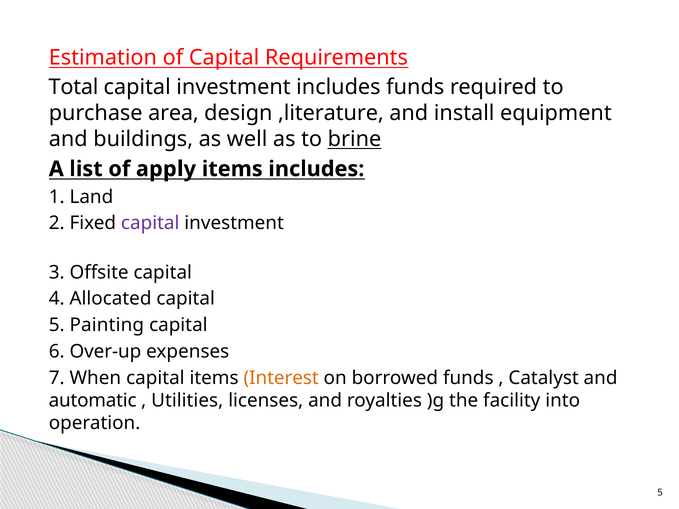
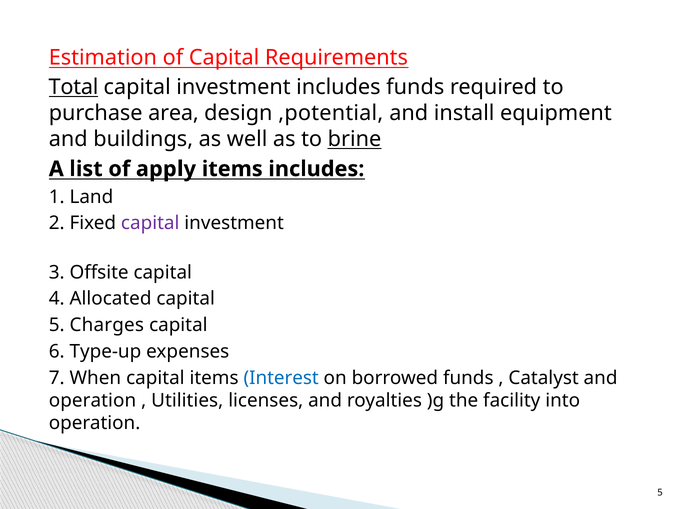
Total underline: none -> present (74, 87)
,literature: ,literature -> ,potential (331, 113)
Painting: Painting -> Charges (107, 325)
Over-up: Over-up -> Type-up (105, 352)
Interest colour: orange -> blue (281, 378)
automatic: automatic -> operation (92, 401)
